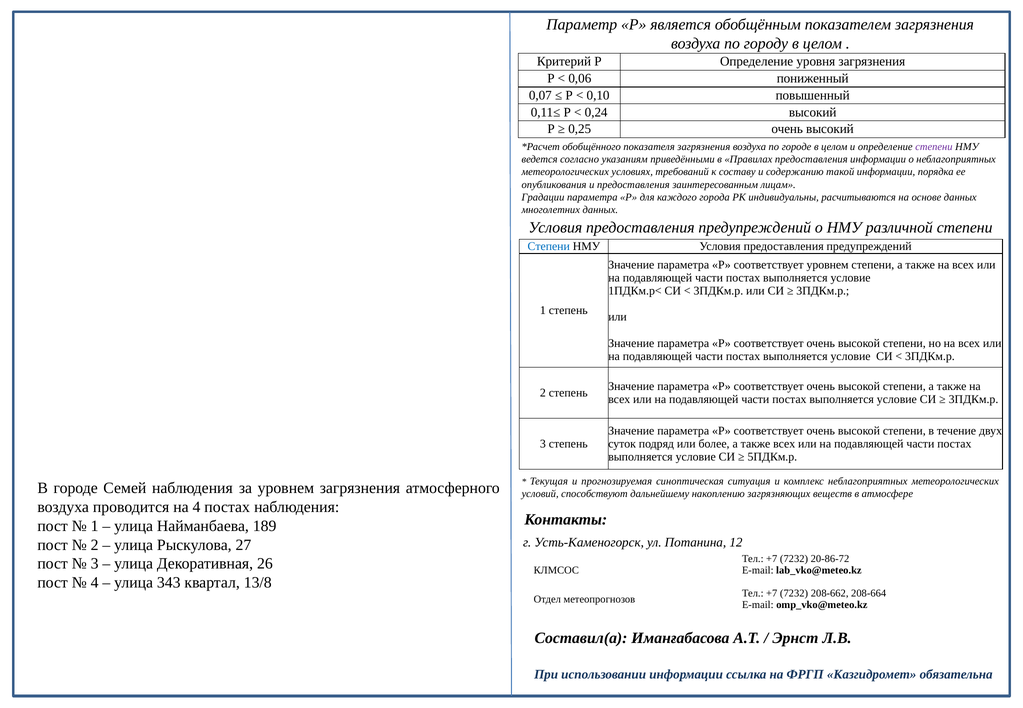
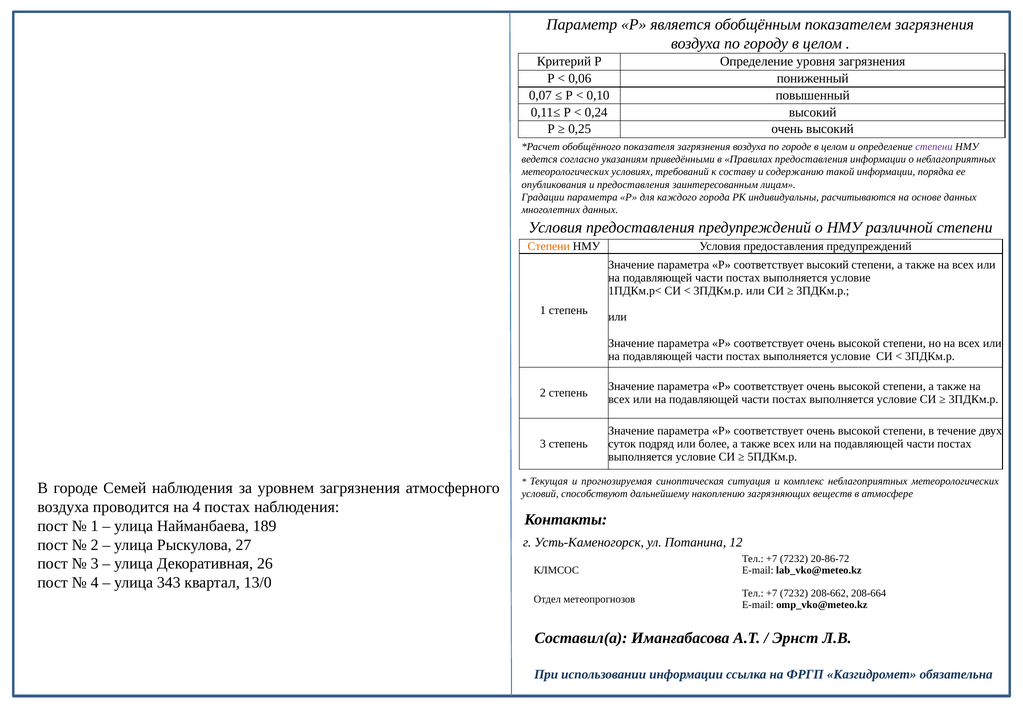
Степени colour: blue -> orange (549, 247)
соответствует уровнем: уровнем -> высокий (828, 265)
13/8: 13/8 -> 13/0 (258, 583)
